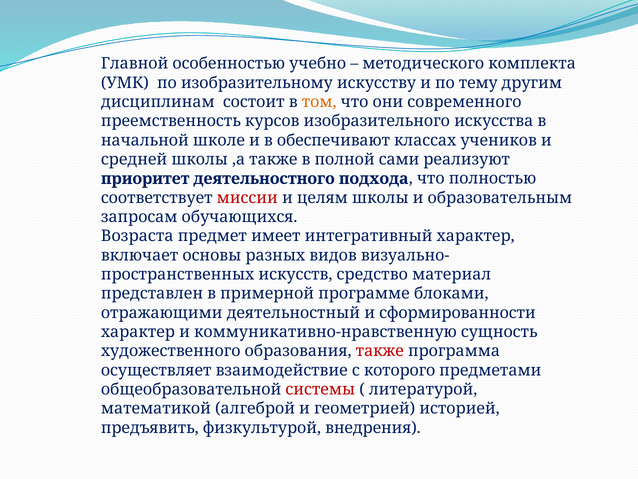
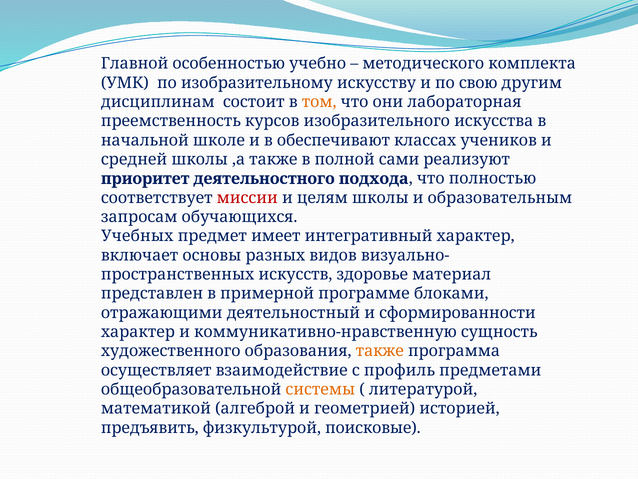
тему: тему -> свою (478, 83)
современного: современного -> лабораторная (464, 102)
Возраста: Возраста -> Учебных (137, 236)
средство: средство -> здоровье (372, 274)
также colour: red -> orange (380, 351)
которого: которого -> профиль (399, 370)
системы colour: red -> orange (320, 389)
внедрения: внедрения -> поисковые (373, 427)
